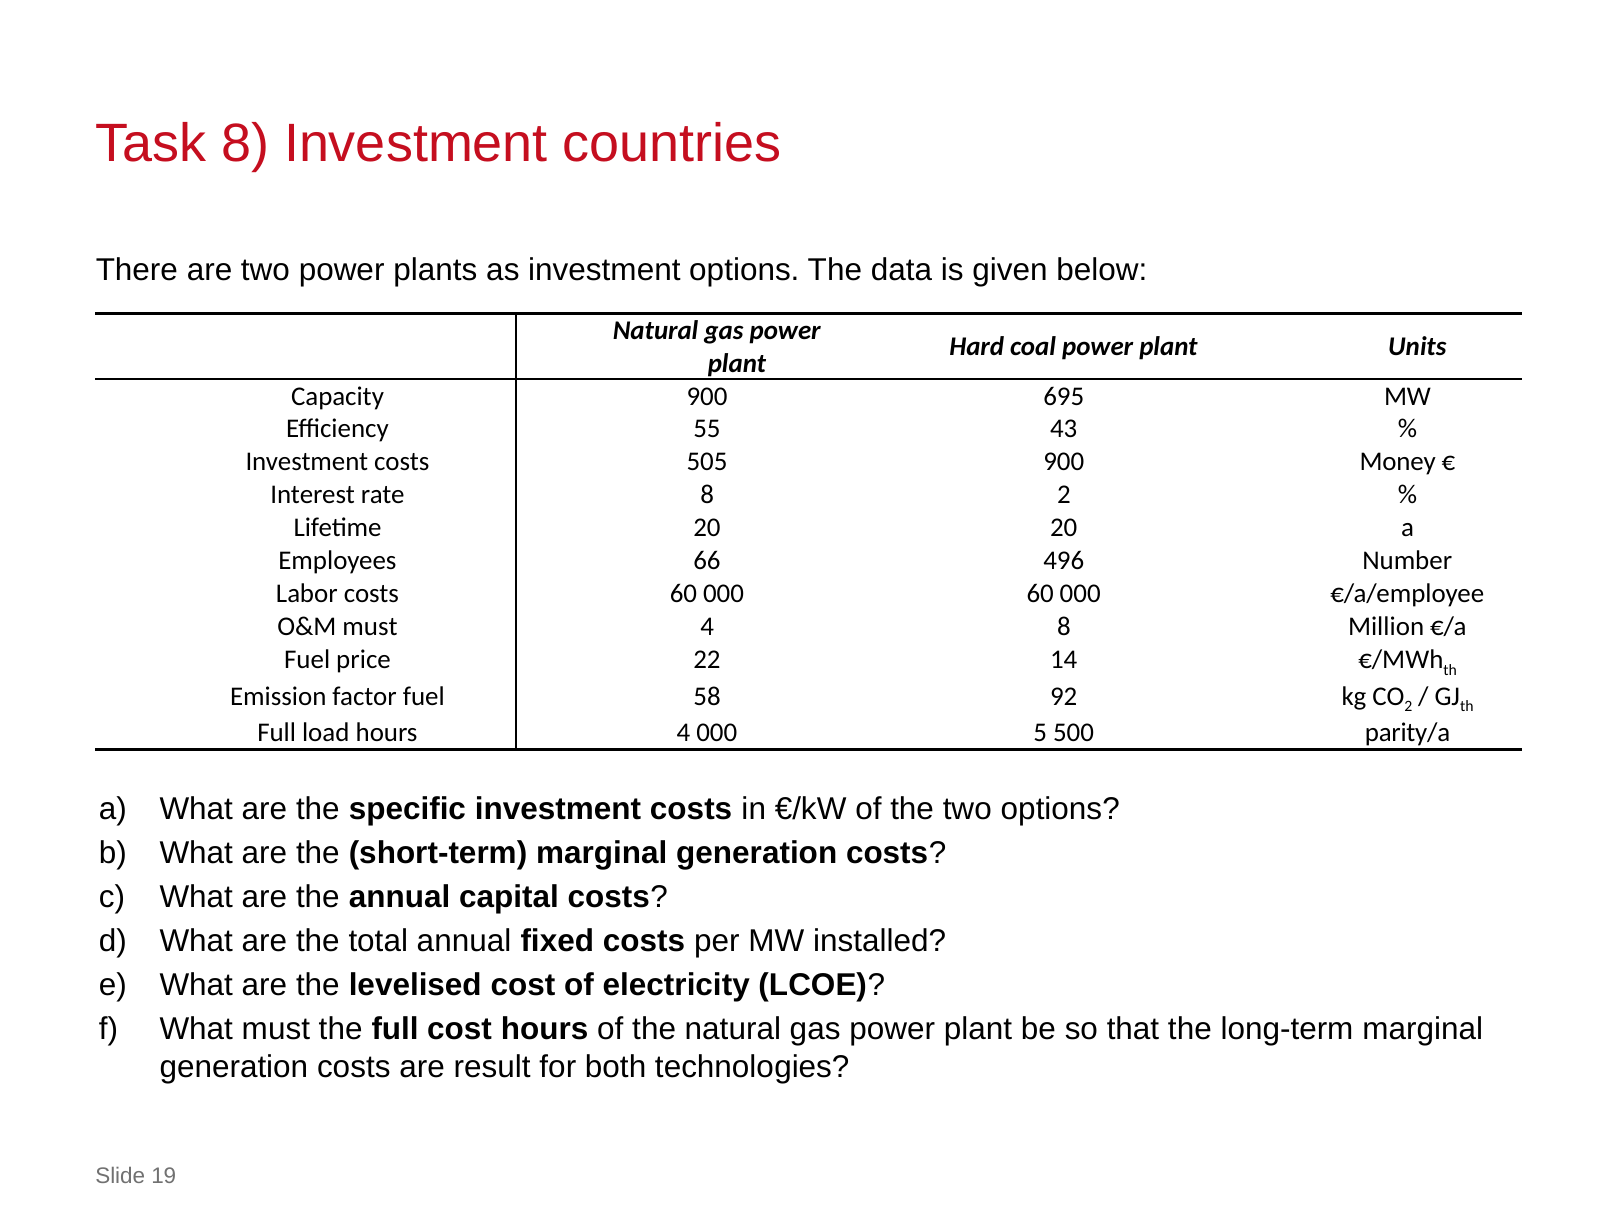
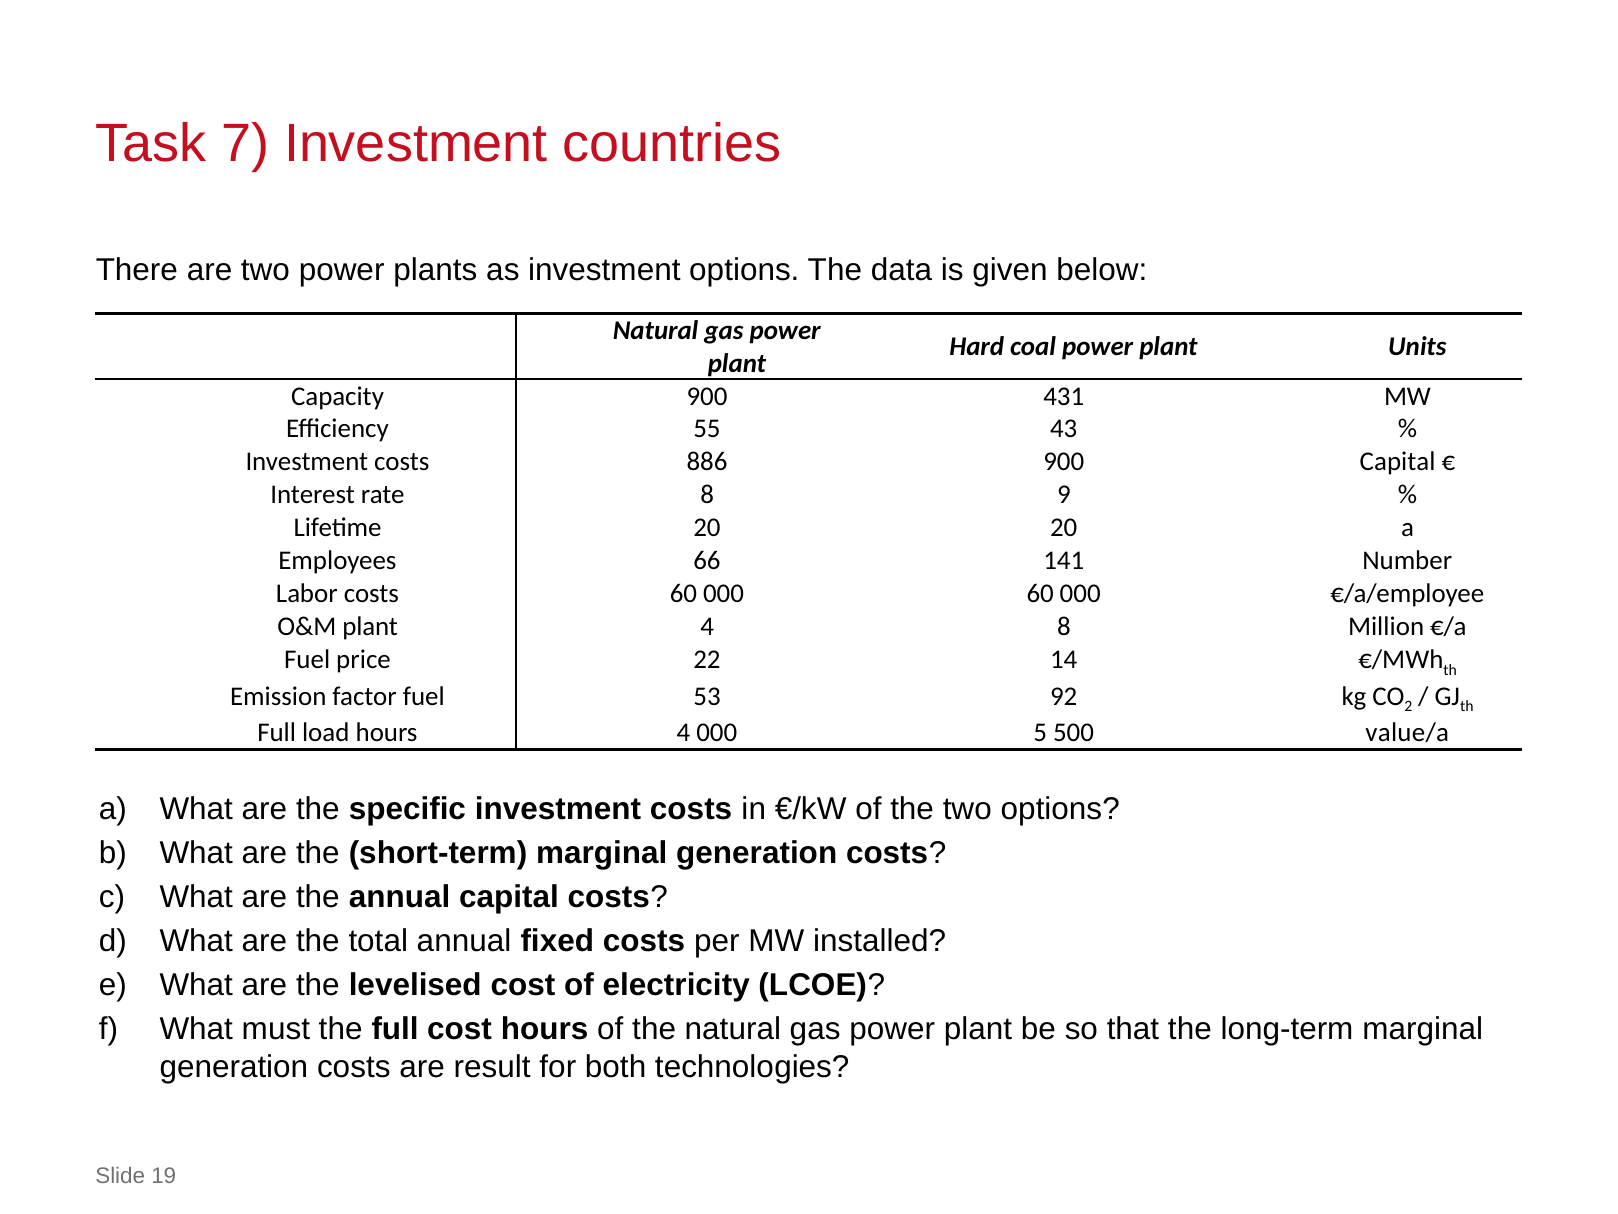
Task 8: 8 -> 7 (245, 144)
695: 695 -> 431 (1064, 396)
505: 505 -> 886 (707, 462)
900 Money: Money -> Capital (1398, 462)
8 2: 2 -> 9 (1064, 495)
496: 496 -> 141 (1064, 561)
O&M must: must -> plant (370, 627)
58: 58 -> 53 (707, 696)
parity/a: parity/a -> value/a (1407, 733)
